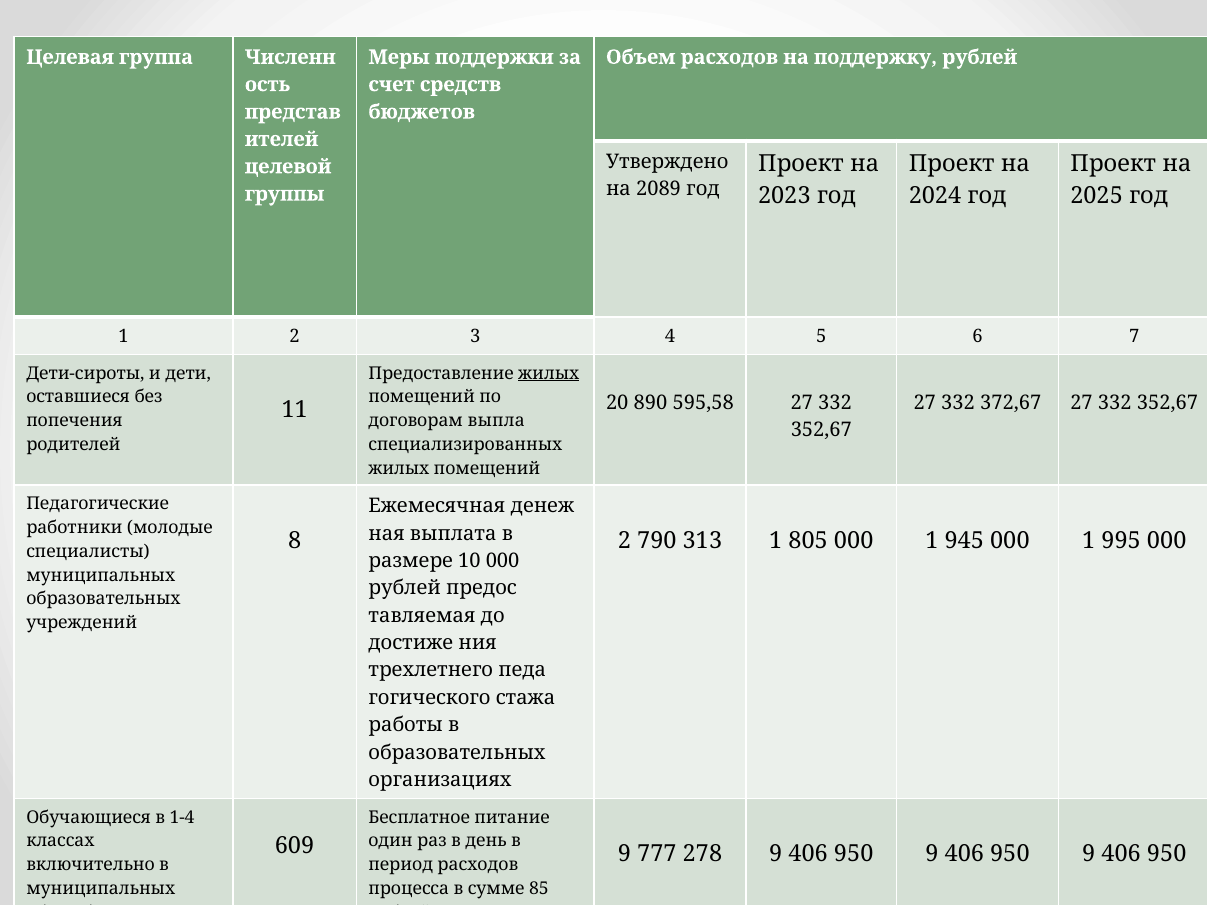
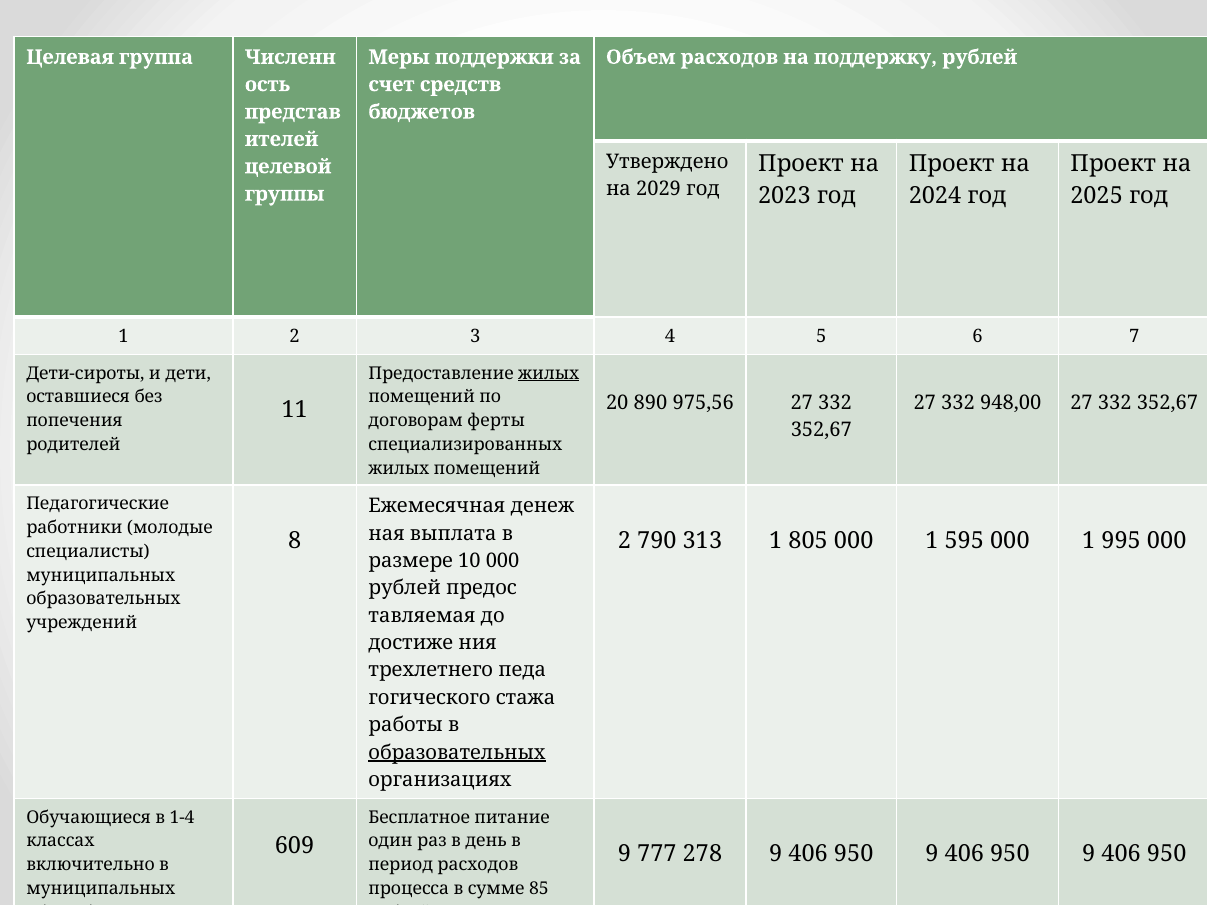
2089: 2089 -> 2029 (659, 189)
595,58: 595,58 -> 975,56 (703, 403)
372,67: 372,67 -> 948,00 (1011, 403)
выпла: выпла -> ферты (496, 421)
945: 945 -> 595 (964, 541)
образовательных underline: none -> present (457, 753)
